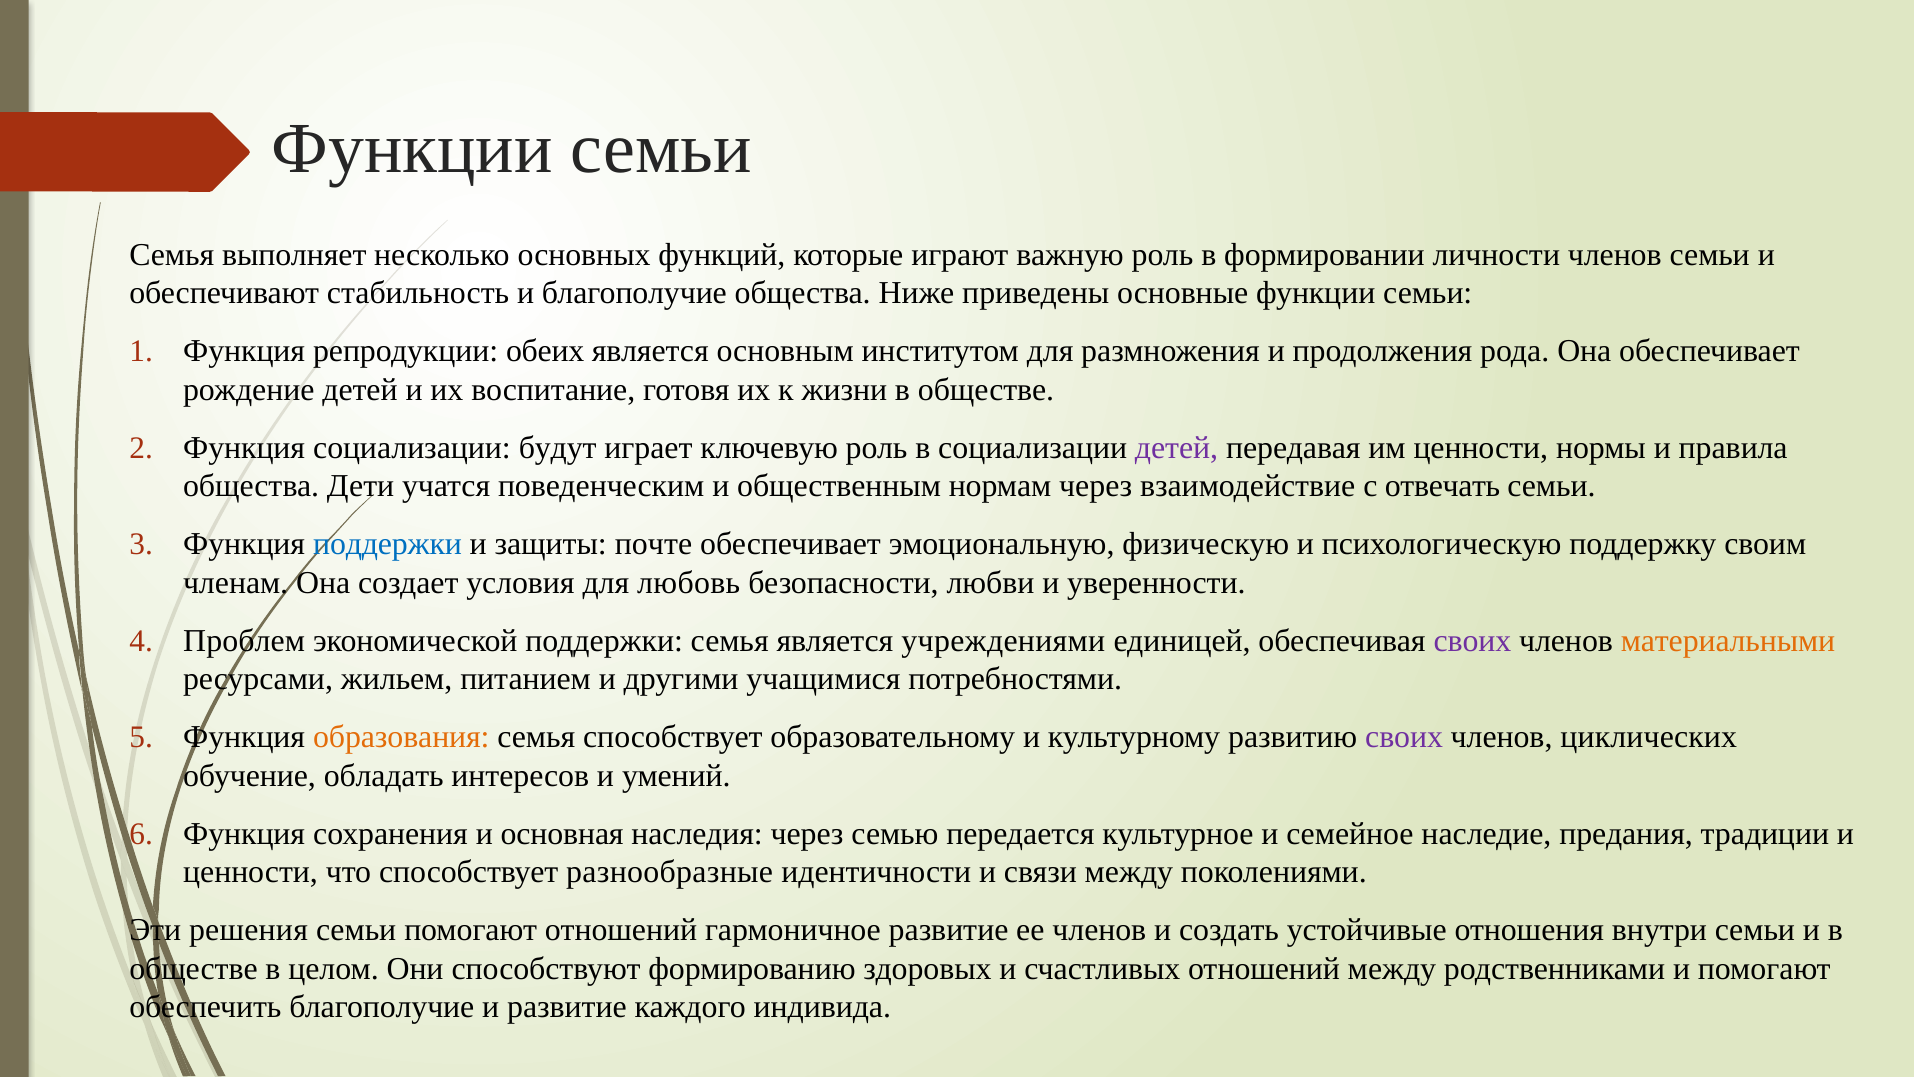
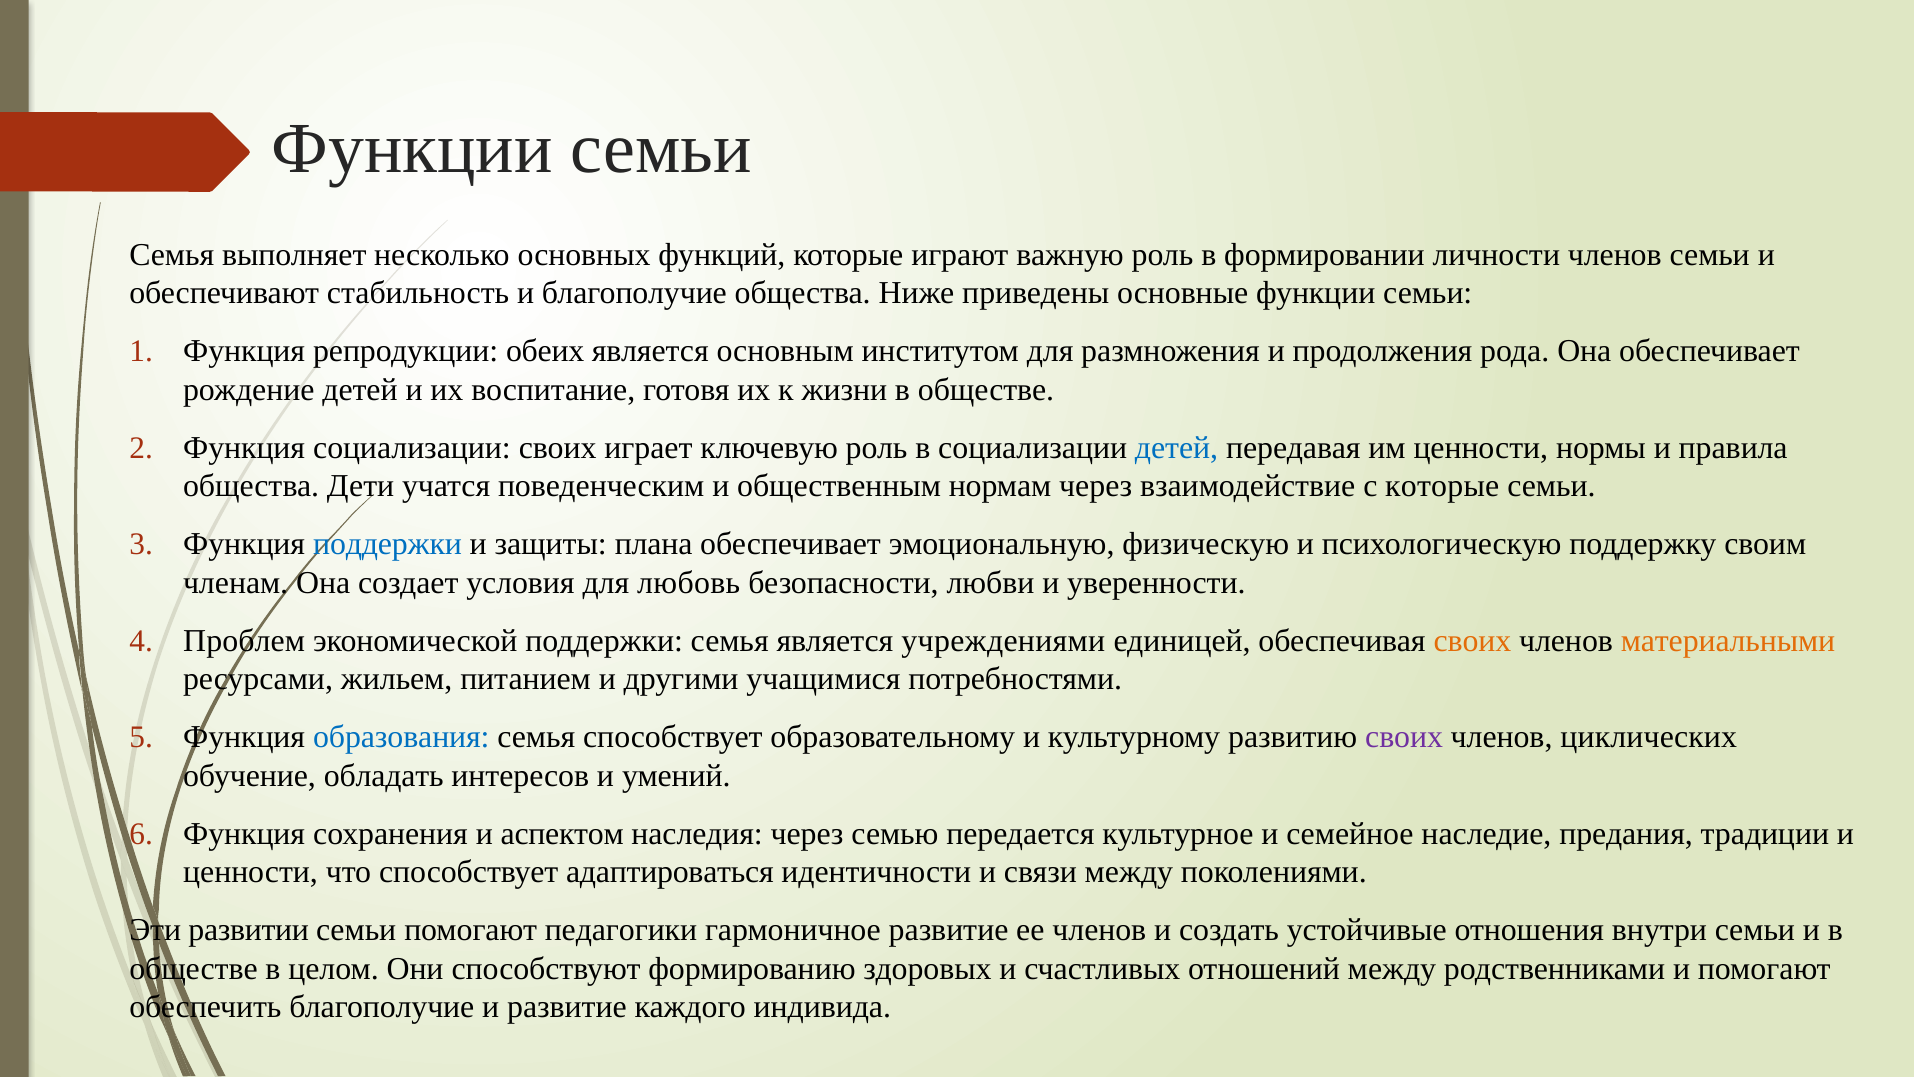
социализации будут: будут -> своих (558, 448)
детей colour: purple -> blue (1177, 448)
с отвечать: отвечать -> которые (1442, 486)
почте: почте -> плана (654, 544)
своих colour: purple -> orange (1472, 641)
образования colour: orange -> blue (401, 737)
основная: основная -> аспектом (562, 834)
разнообразные: разнообразные -> адаптироваться (670, 872)
решения: решения -> развитии (249, 930)
помогают отношений: отношений -> педагогики (621, 930)
